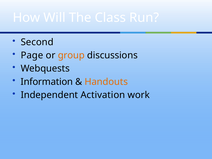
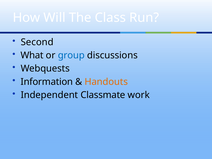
Page: Page -> What (32, 55)
group colour: orange -> blue (71, 55)
Activation: Activation -> Classmate (103, 95)
